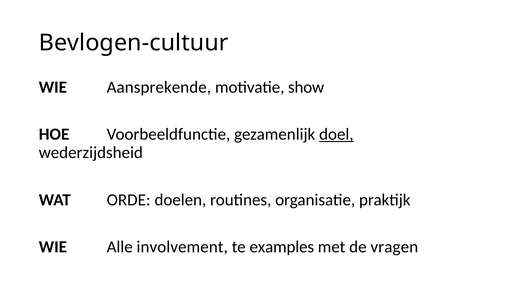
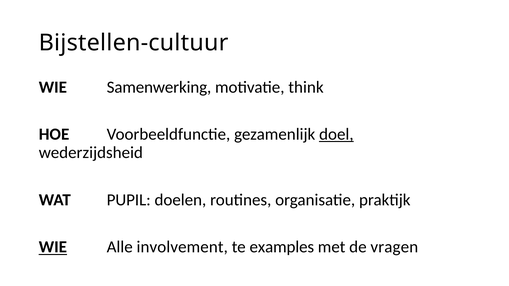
Bevlogen-cultuur: Bevlogen-cultuur -> Bijstellen-cultuur (134, 43)
Aansprekende: Aansprekende -> Samenwerking (159, 87)
show: show -> think (306, 87)
ORDE: ORDE -> PUPIL (129, 200)
WIE underline: none -> present (53, 247)
